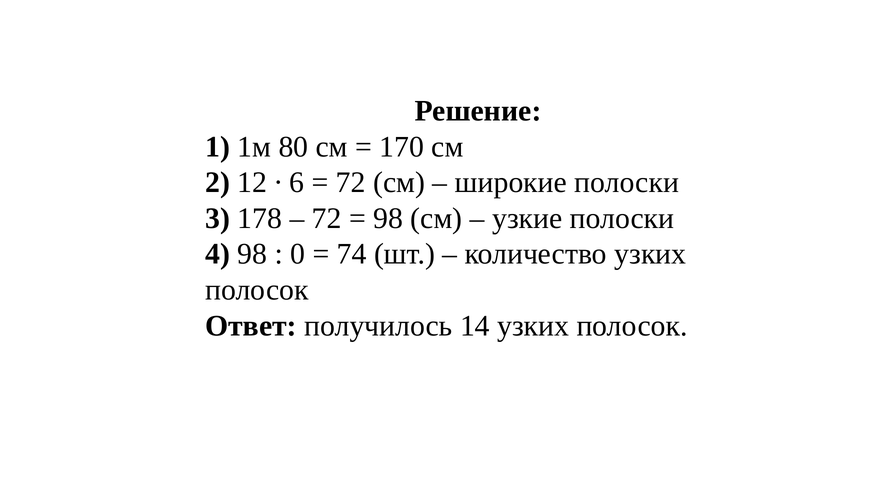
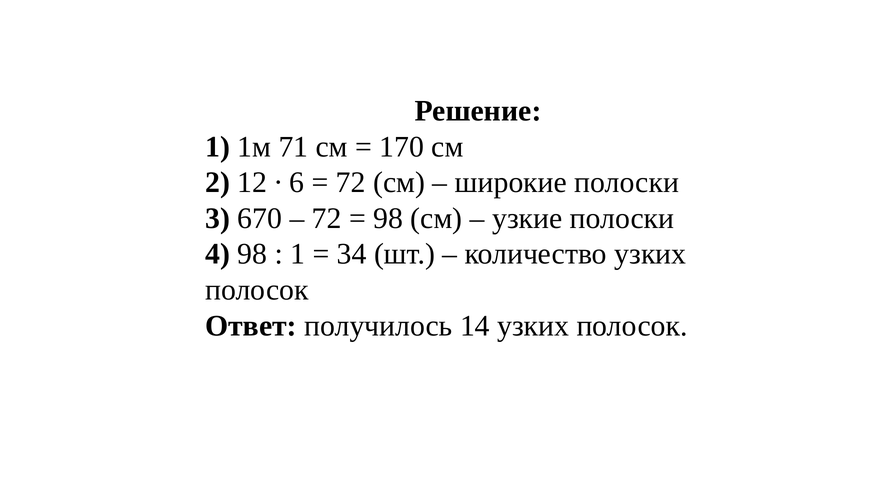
80: 80 -> 71 (293, 147)
178: 178 -> 670 (260, 218)
0: 0 -> 1 (298, 254)
74: 74 -> 34 (352, 254)
